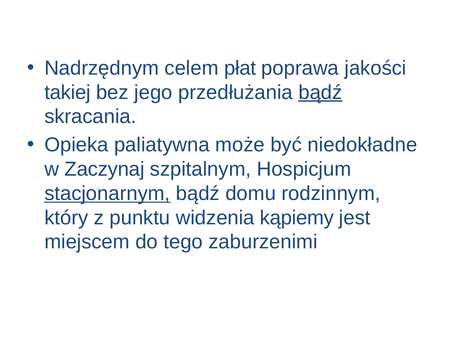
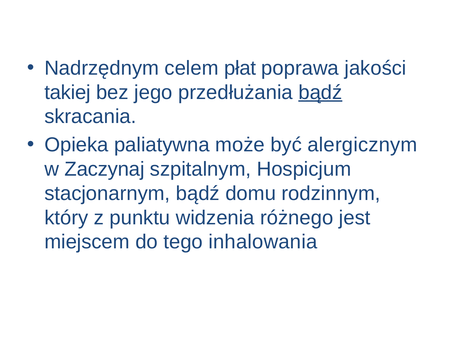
niedokładne: niedokładne -> alergicznym (362, 145)
stacjonarnym underline: present -> none (107, 194)
kąpiemy: kąpiemy -> różnego (297, 218)
zaburzenimi: zaburzenimi -> inhalowania (263, 242)
